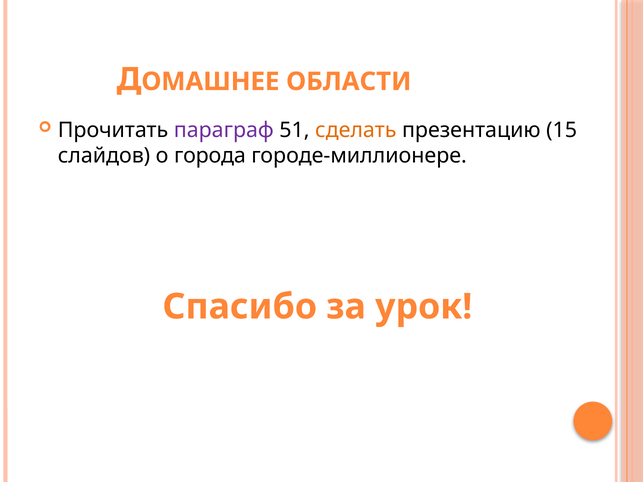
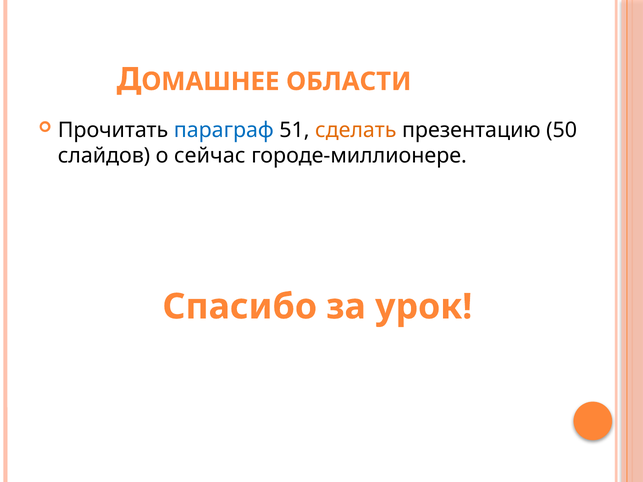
параграф colour: purple -> blue (224, 130)
15: 15 -> 50 (562, 130)
города: города -> сейчас (210, 156)
